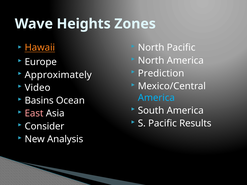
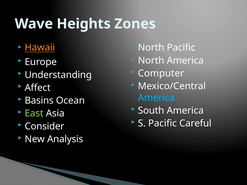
Prediction: Prediction -> Computer (161, 73)
Approximately: Approximately -> Understanding (58, 75)
Video: Video -> Affect (38, 88)
East colour: pink -> light green (34, 114)
Results: Results -> Careful (195, 124)
